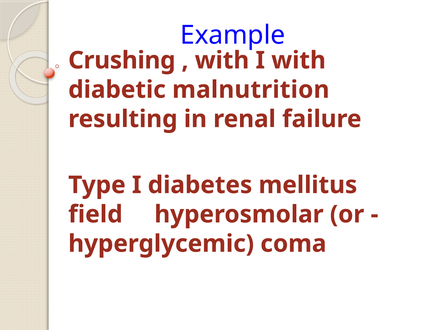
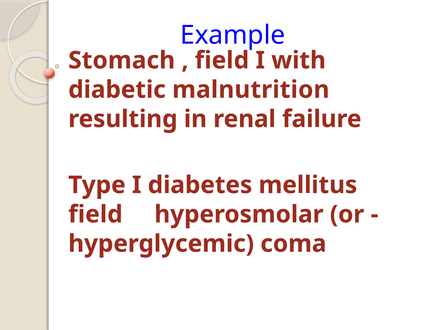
Crushing: Crushing -> Stomach (122, 60)
with: with -> field (222, 60)
